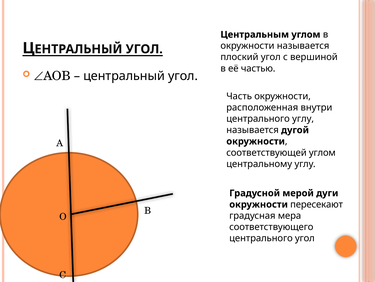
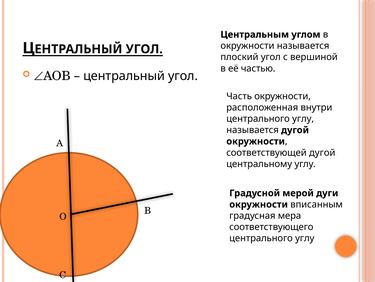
соответствующей углом: углом -> дугой (322, 152)
пересекают: пересекают -> вписанным (317, 204)
угол: угол -> углу (305, 238)
